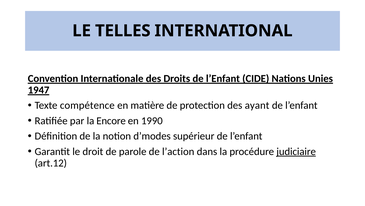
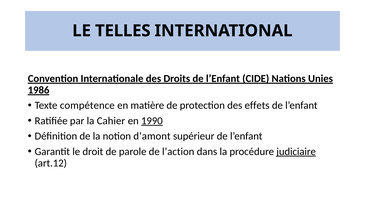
1947: 1947 -> 1986 (39, 90)
ayant: ayant -> effets (257, 105)
Encore: Encore -> Cahier (111, 120)
1990 underline: none -> present (152, 120)
d’modes: d’modes -> d’amont (152, 136)
